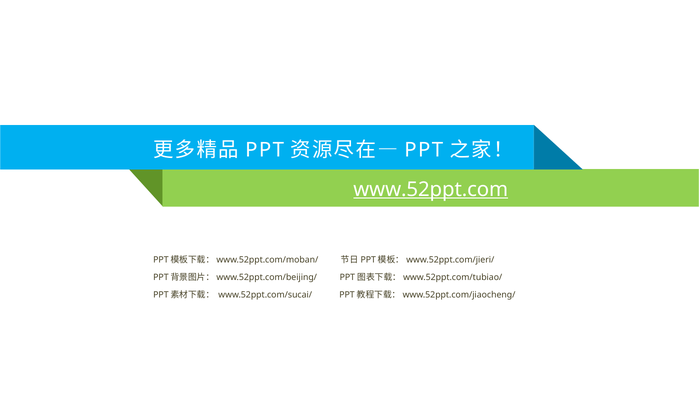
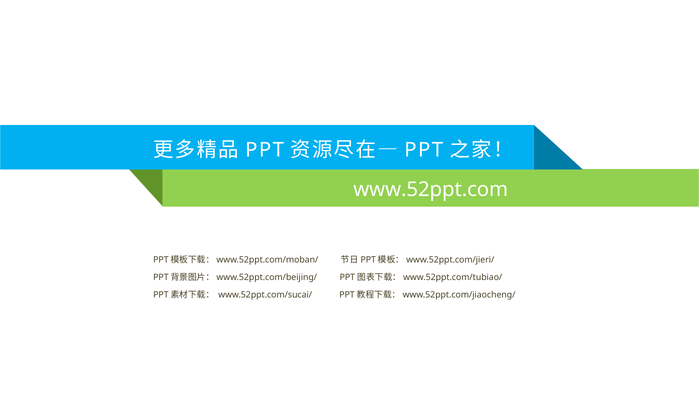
www.52ppt.com underline: present -> none (431, 189)
